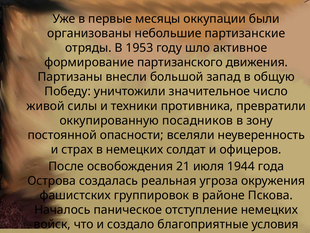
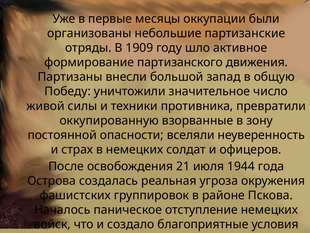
1953: 1953 -> 1909 (139, 48)
посадников: посадников -> взорванные (198, 120)
